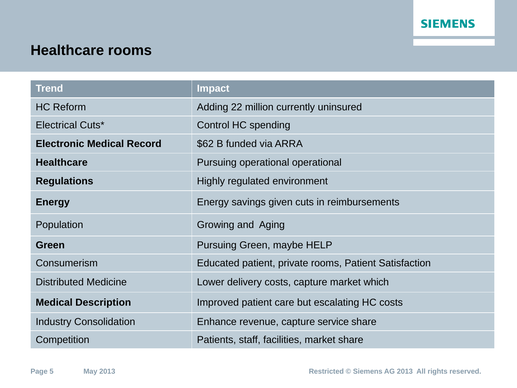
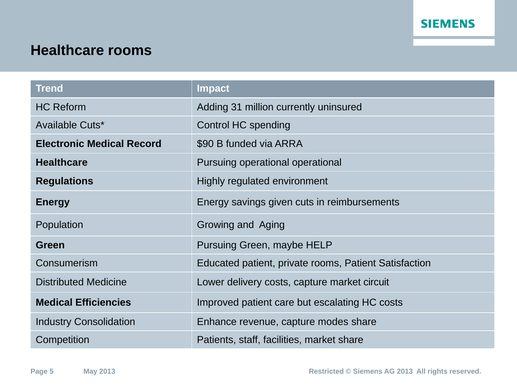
22: 22 -> 31 (237, 107)
Electrical: Electrical -> Available (56, 125)
$62: $62 -> $90 (205, 144)
which: which -> circuit (376, 282)
Description: Description -> Efficiencies (103, 302)
service: service -> modes (333, 322)
